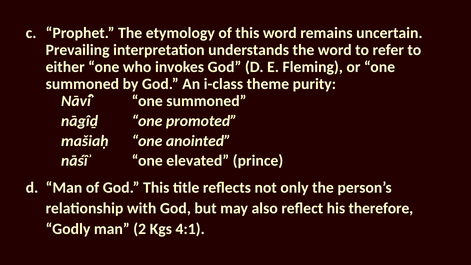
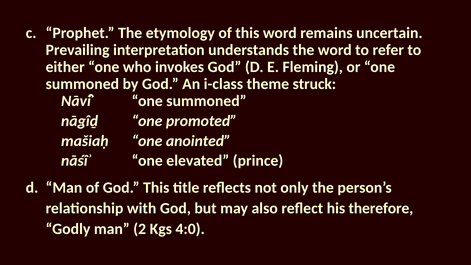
purity: purity -> struck (314, 84)
4:1: 4:1 -> 4:0 (190, 229)
